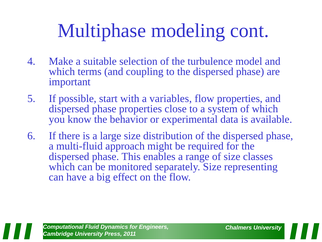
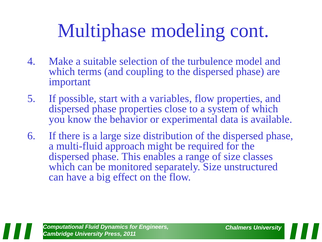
representing: representing -> unstructured (251, 166)
